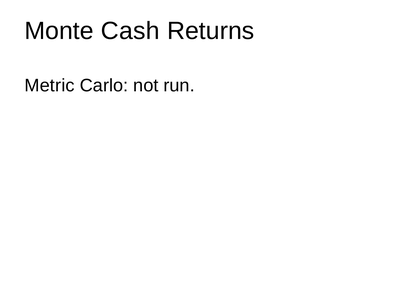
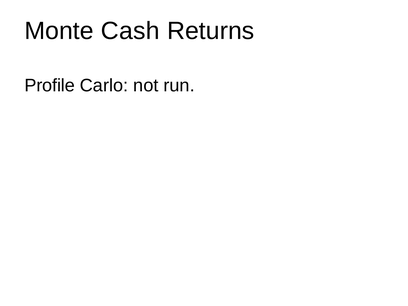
Metric: Metric -> Profile (50, 86)
